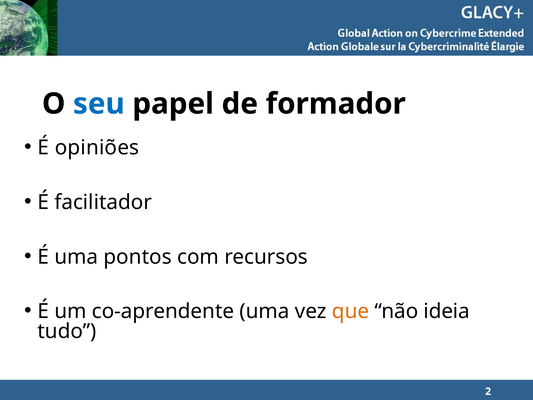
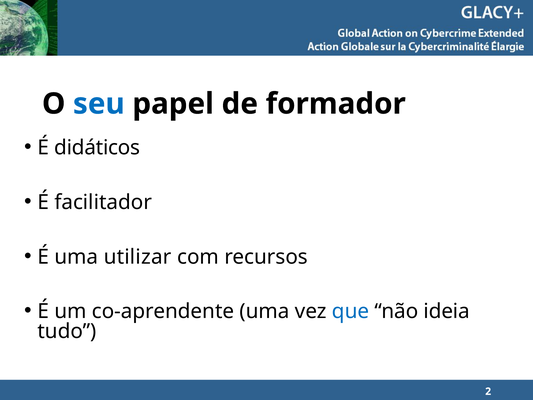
opiniões: opiniões -> didáticos (97, 148)
pontos: pontos -> utilizar (138, 257)
que colour: orange -> blue (351, 311)
